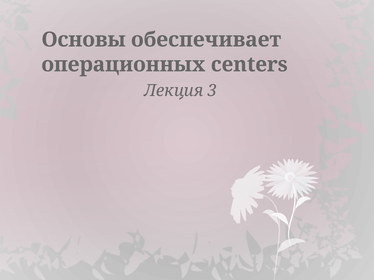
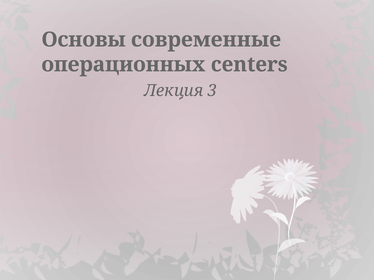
обеспечивает: обеспечивает -> современные (206, 40)
